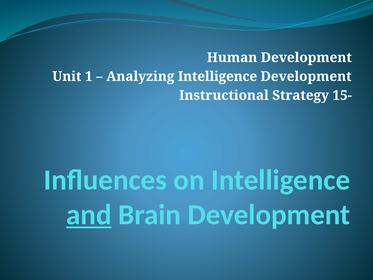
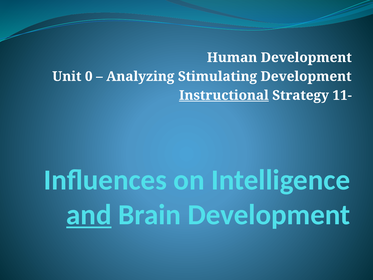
1: 1 -> 0 (89, 76)
Analyzing Intelligence: Intelligence -> Stimulating (218, 76)
Instructional underline: none -> present (224, 95)
15-: 15- -> 11- (342, 95)
